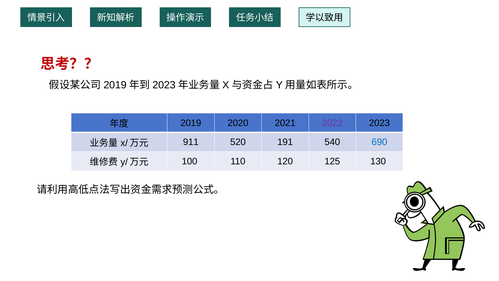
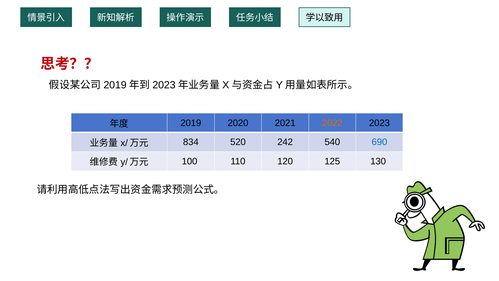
2022 colour: purple -> orange (332, 123)
911: 911 -> 834 (191, 142)
191: 191 -> 242 (285, 142)
